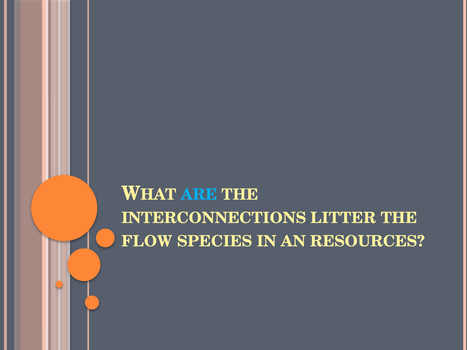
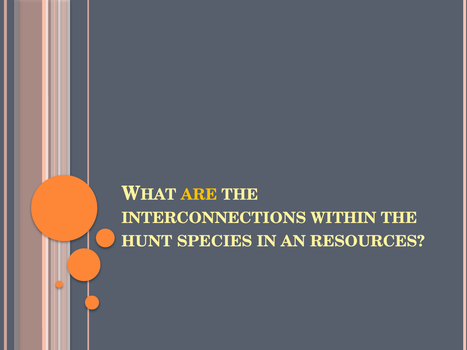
ARE colour: light blue -> yellow (199, 195)
LITTER: LITTER -> WITHIN (344, 218)
FLOW: FLOW -> HUNT (147, 241)
